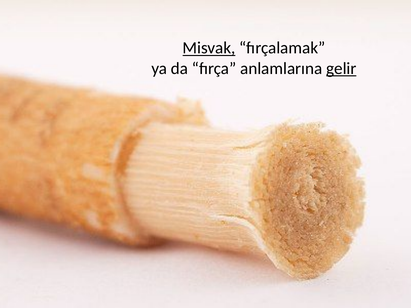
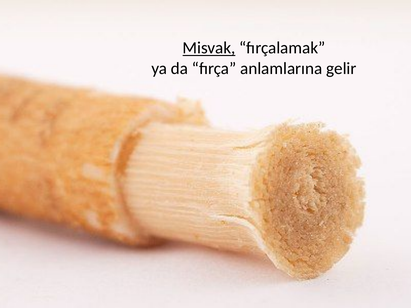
gelir underline: present -> none (341, 69)
